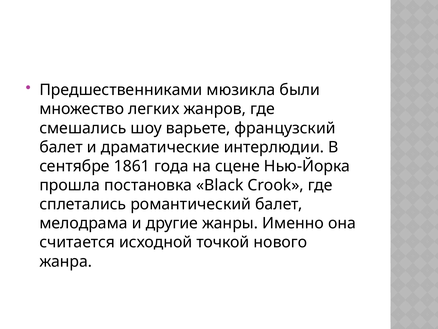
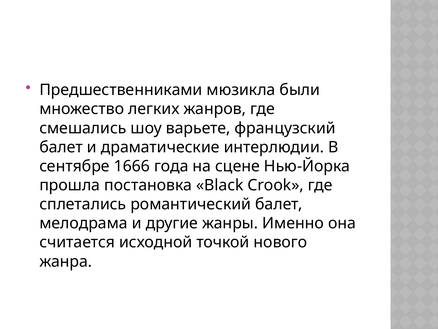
1861: 1861 -> 1666 (132, 166)
